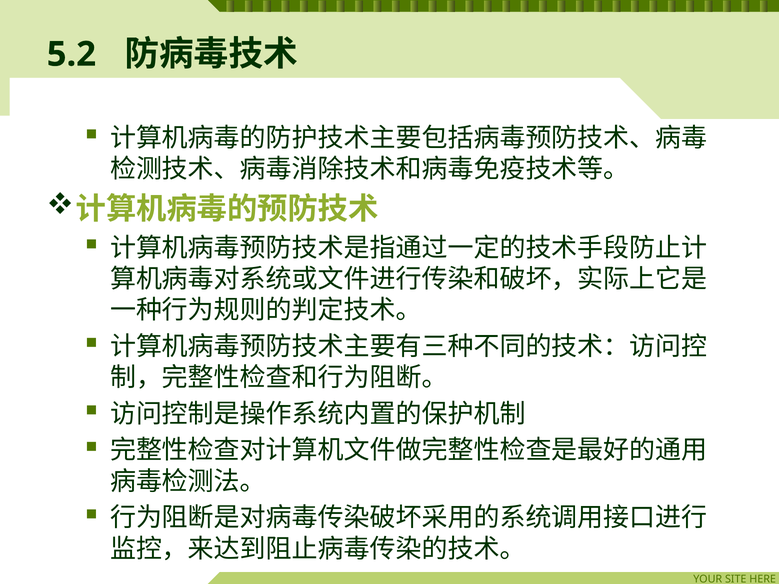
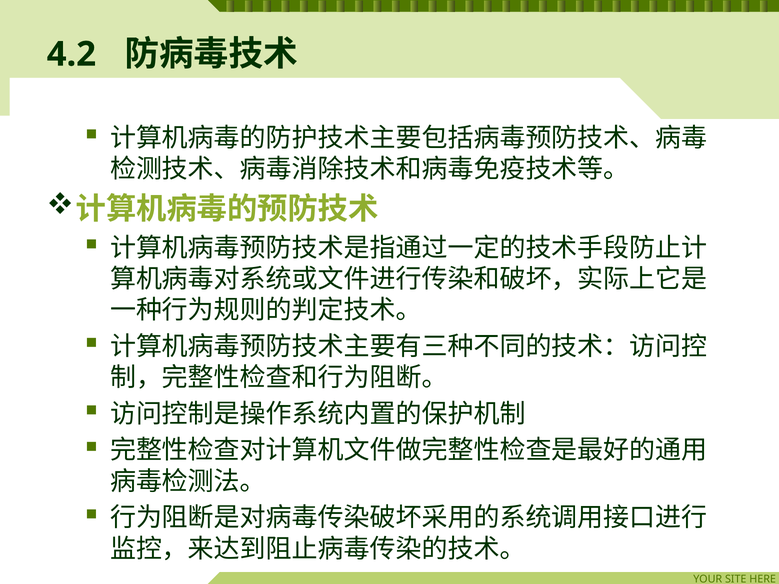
5.2: 5.2 -> 4.2 (71, 54)
